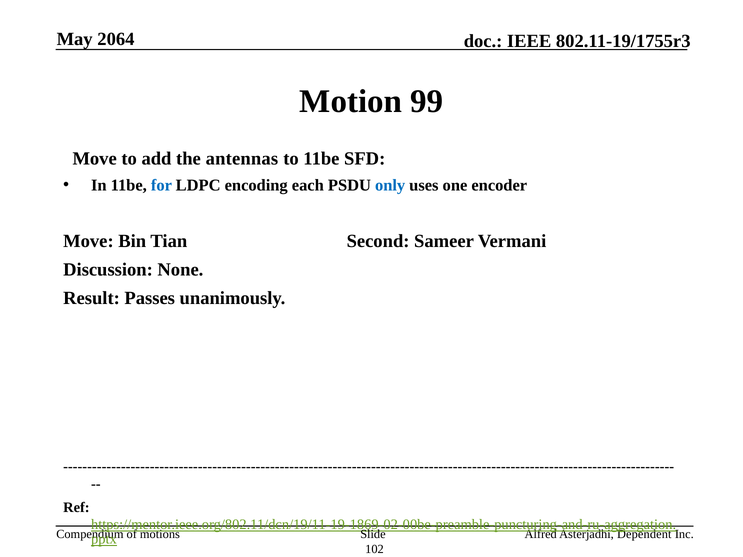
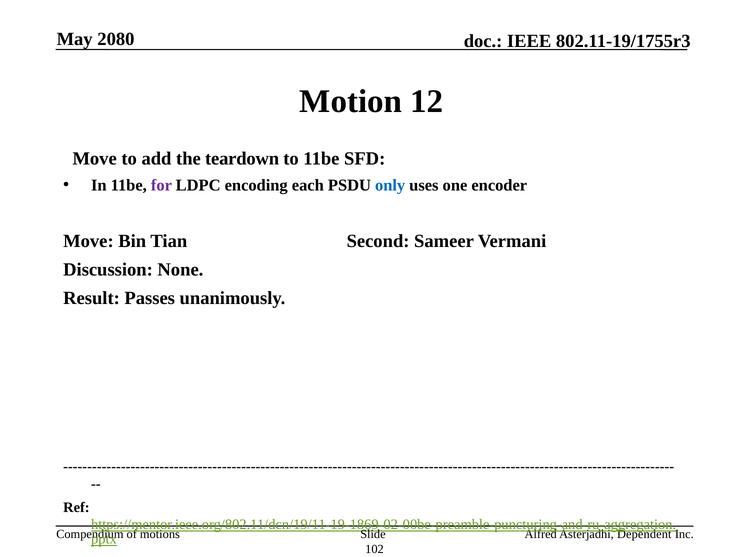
2064: 2064 -> 2080 (116, 39)
99: 99 -> 12 (427, 101)
antennas: antennas -> teardown (242, 158)
for colour: blue -> purple (161, 186)
